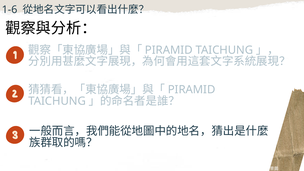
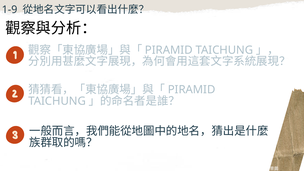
1-6: 1-6 -> 1-9 (10, 10)
